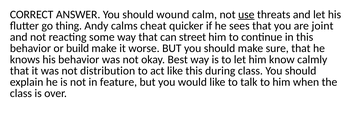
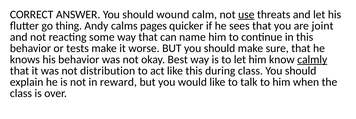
cheat: cheat -> pages (153, 26)
street: street -> name (192, 37)
build: build -> tests (78, 48)
calmly underline: none -> present (312, 59)
feature: feature -> reward (118, 82)
